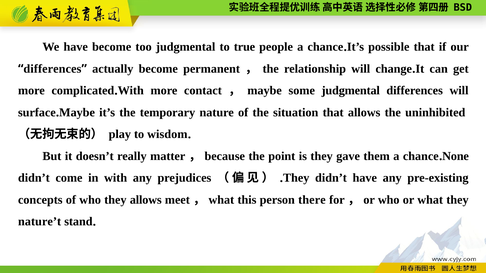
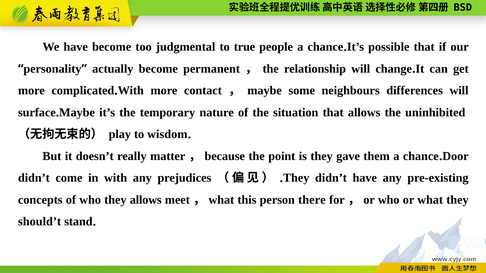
differences: differences -> personality (52, 69)
some judgmental: judgmental -> neighbours (351, 91)
None: None -> Door (455, 156)
nature’t: nature’t -> should’t (40, 222)
